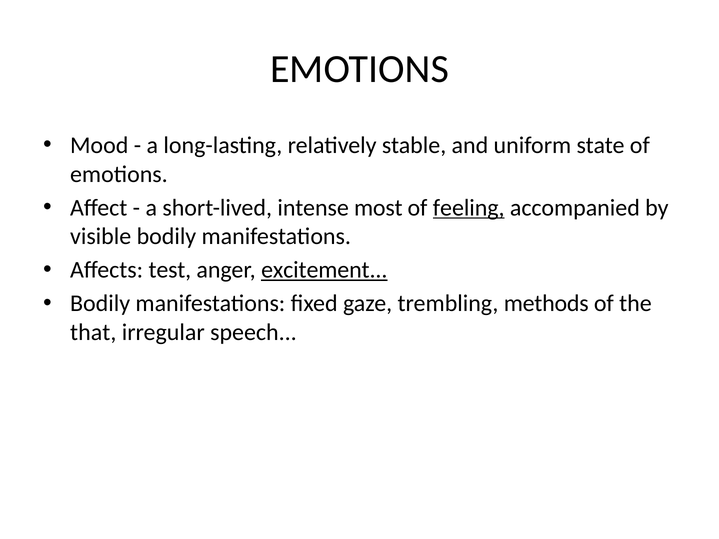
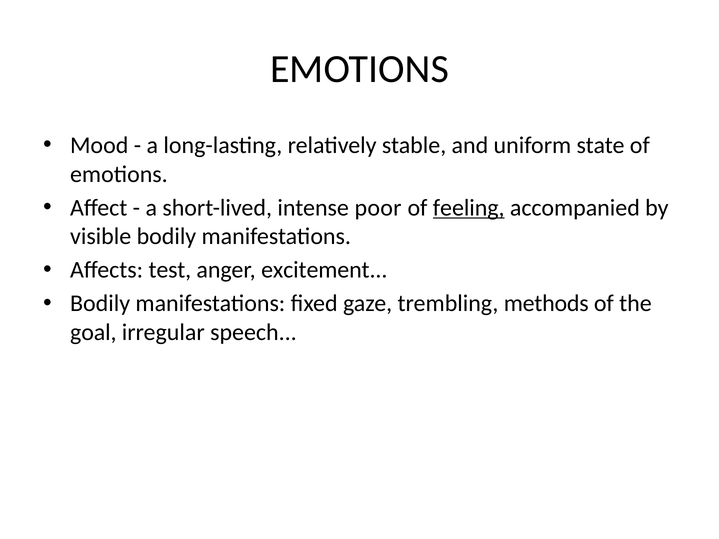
most: most -> poor (378, 208)
excitement underline: present -> none (324, 270)
that: that -> goal (93, 332)
